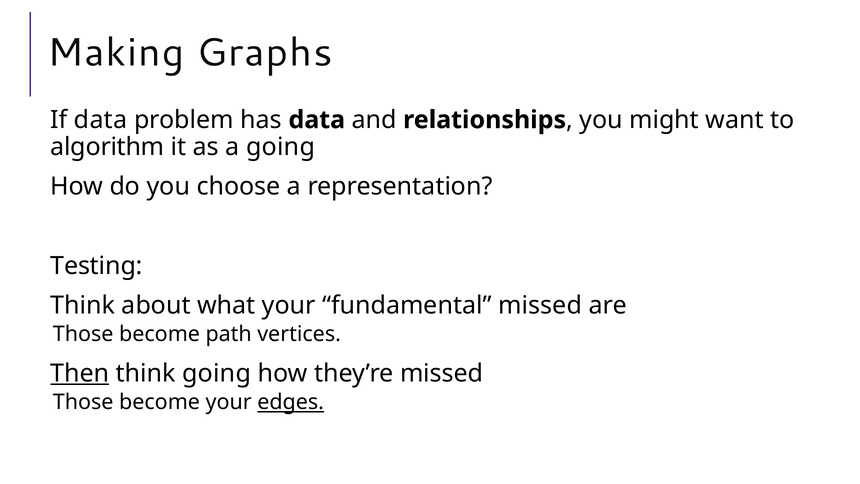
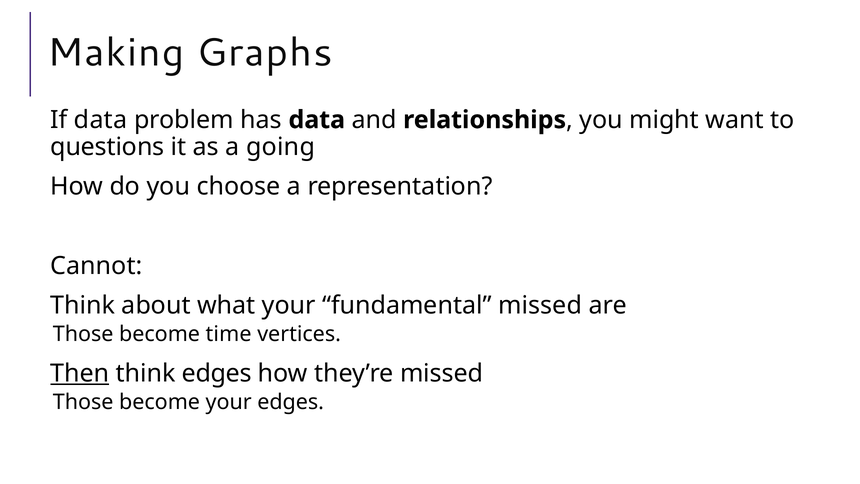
algorithm: algorithm -> questions (107, 147)
Testing: Testing -> Cannot (96, 266)
path: path -> time (229, 334)
think going: going -> edges (217, 373)
edges underline: present -> none (291, 402)
